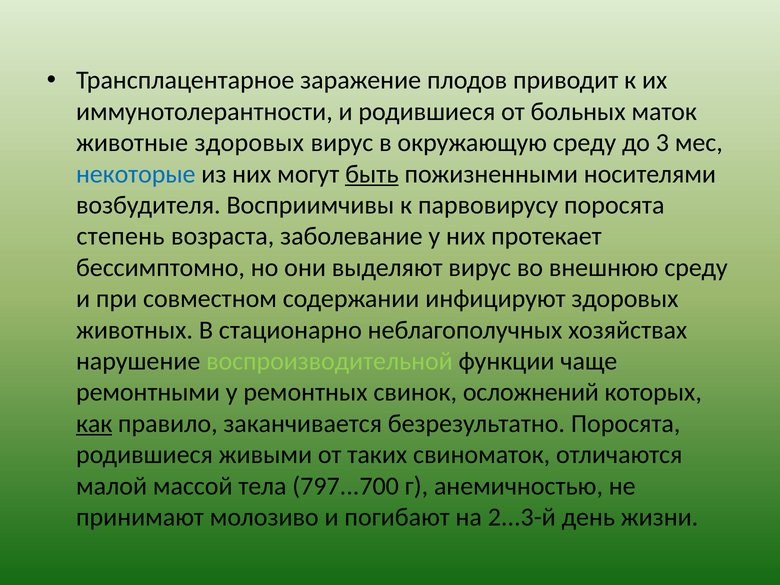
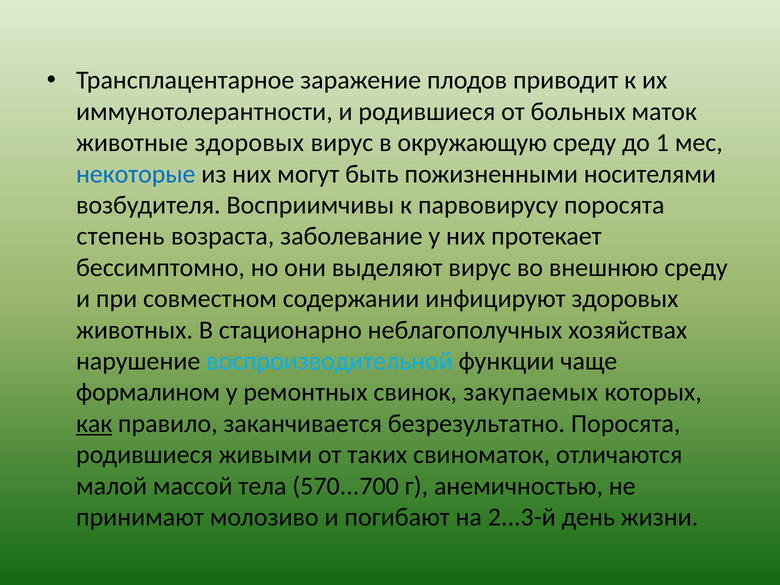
3: 3 -> 1 (662, 143)
быть underline: present -> none (372, 174)
воспроизводительной colour: light green -> light blue (329, 361)
ремонтными: ремонтными -> формалином (148, 392)
осложнений: осложнений -> закупаемых (531, 392)
797...700: 797...700 -> 570...700 (346, 486)
